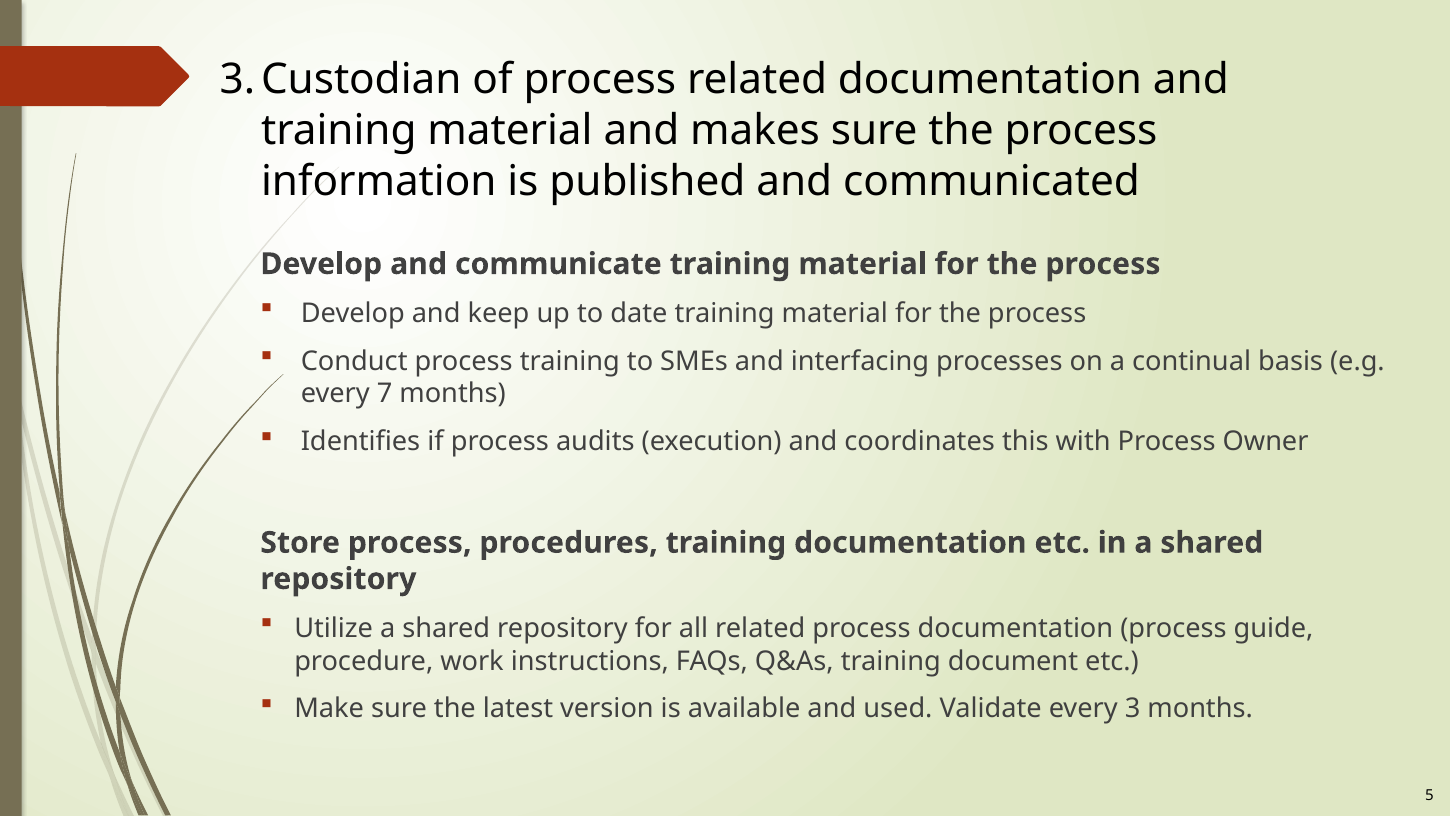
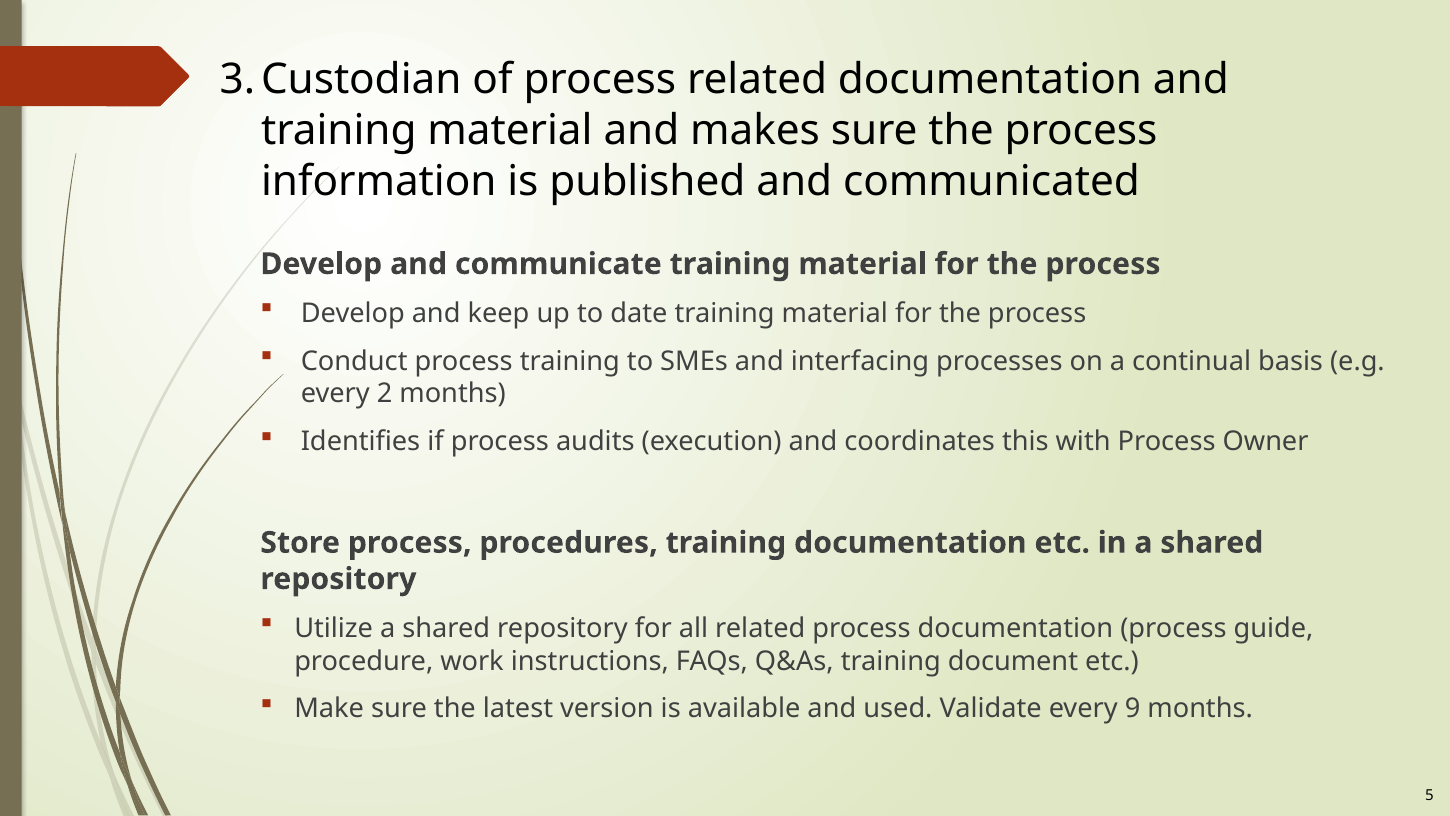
7: 7 -> 2 (385, 394)
3: 3 -> 9 (1133, 708)
